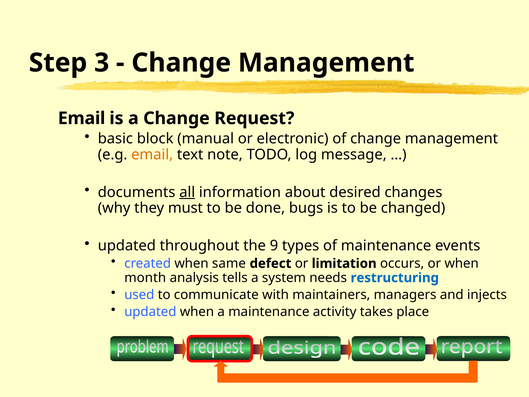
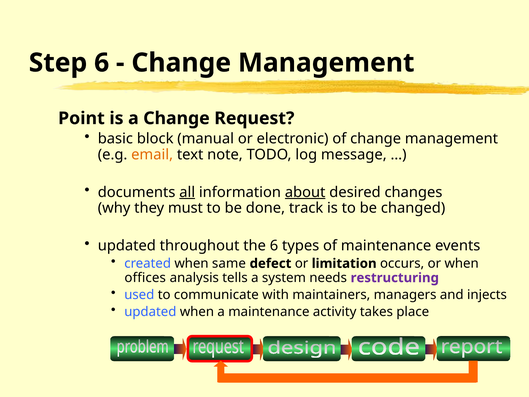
Step 3: 3 -> 6 (102, 63)
Email: Email -> Point (81, 118)
about underline: none -> present (305, 192)
bugs: bugs -> track (306, 208)
the 9: 9 -> 6 (274, 246)
month: month -> offices (145, 278)
restructuring colour: blue -> purple (395, 278)
